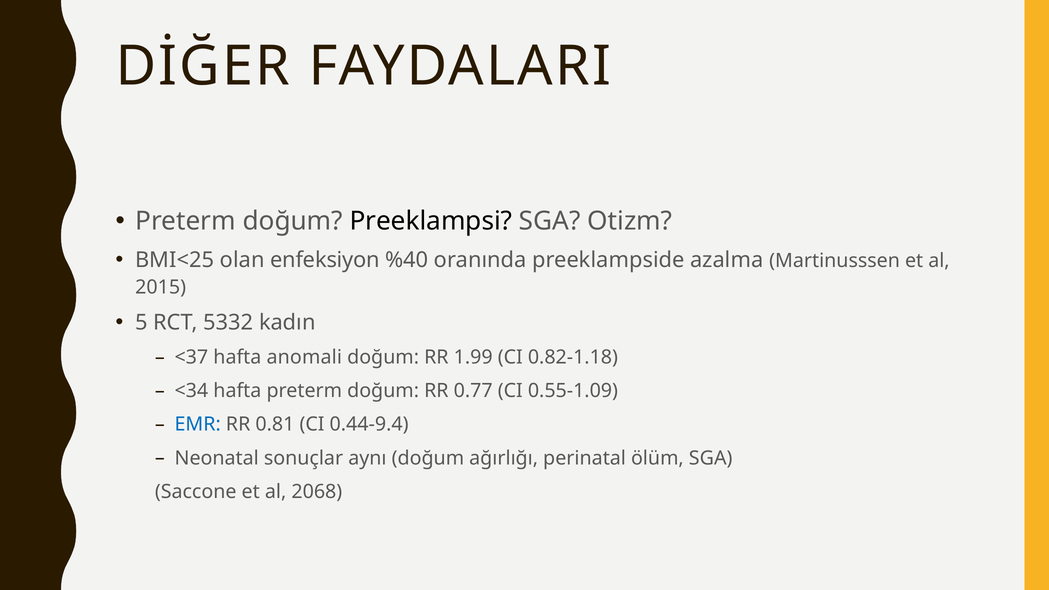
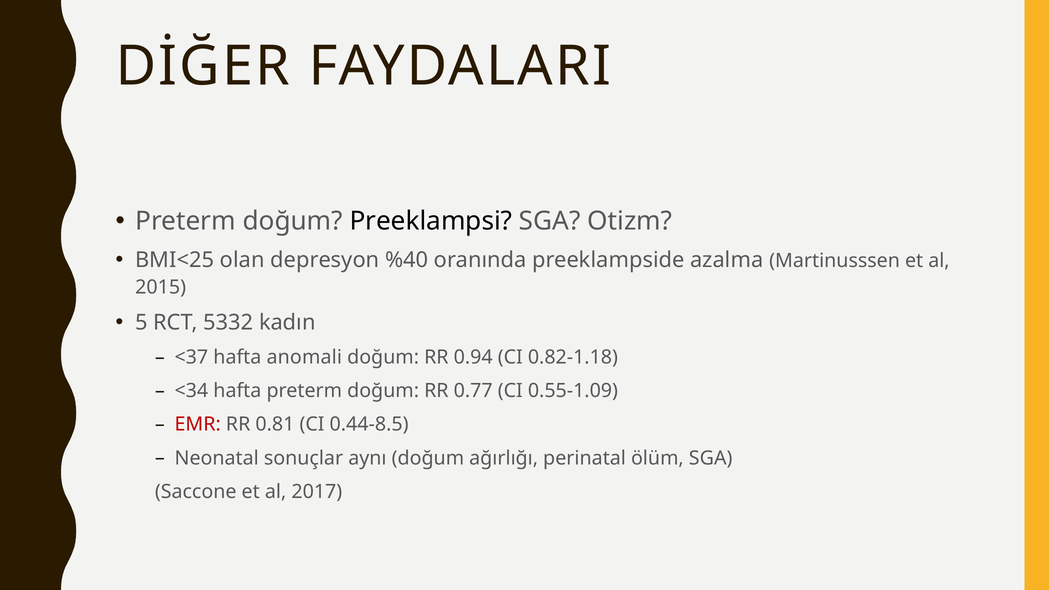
enfeksiyon: enfeksiyon -> depresyon (325, 260)
1.99: 1.99 -> 0.94 (473, 357)
EMR colour: blue -> red (198, 425)
0.44-9.4: 0.44-9.4 -> 0.44-8.5 (369, 425)
2068: 2068 -> 2017 (317, 492)
